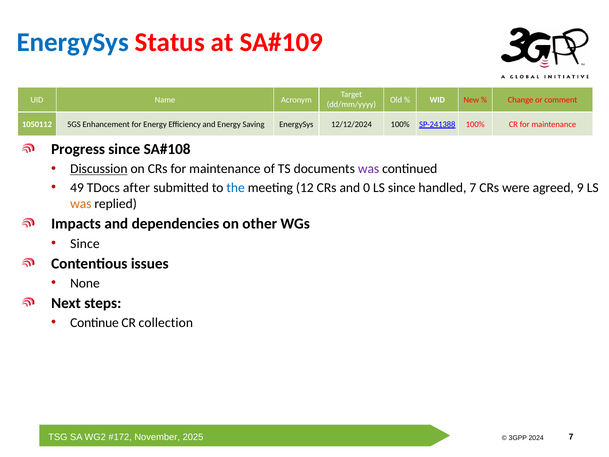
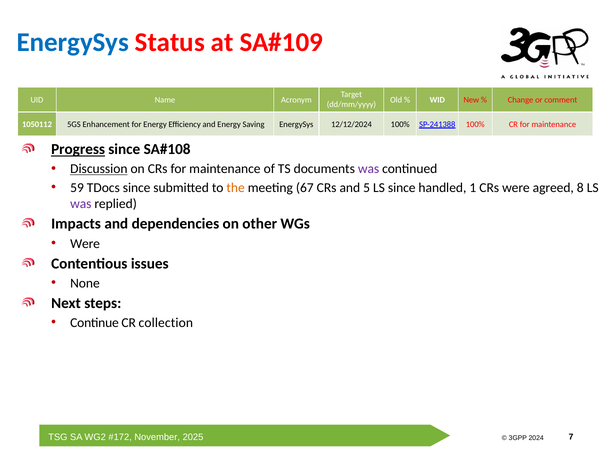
Progress underline: none -> present (78, 149)
49: 49 -> 59 (77, 188)
TDocs after: after -> since (137, 188)
the colour: blue -> orange (236, 188)
12: 12 -> 67 (305, 188)
0: 0 -> 5 (367, 188)
handled 7: 7 -> 1 (473, 188)
9: 9 -> 8 (580, 188)
was colour: orange -> purple (81, 204)
Since: Since -> Were (85, 243)
